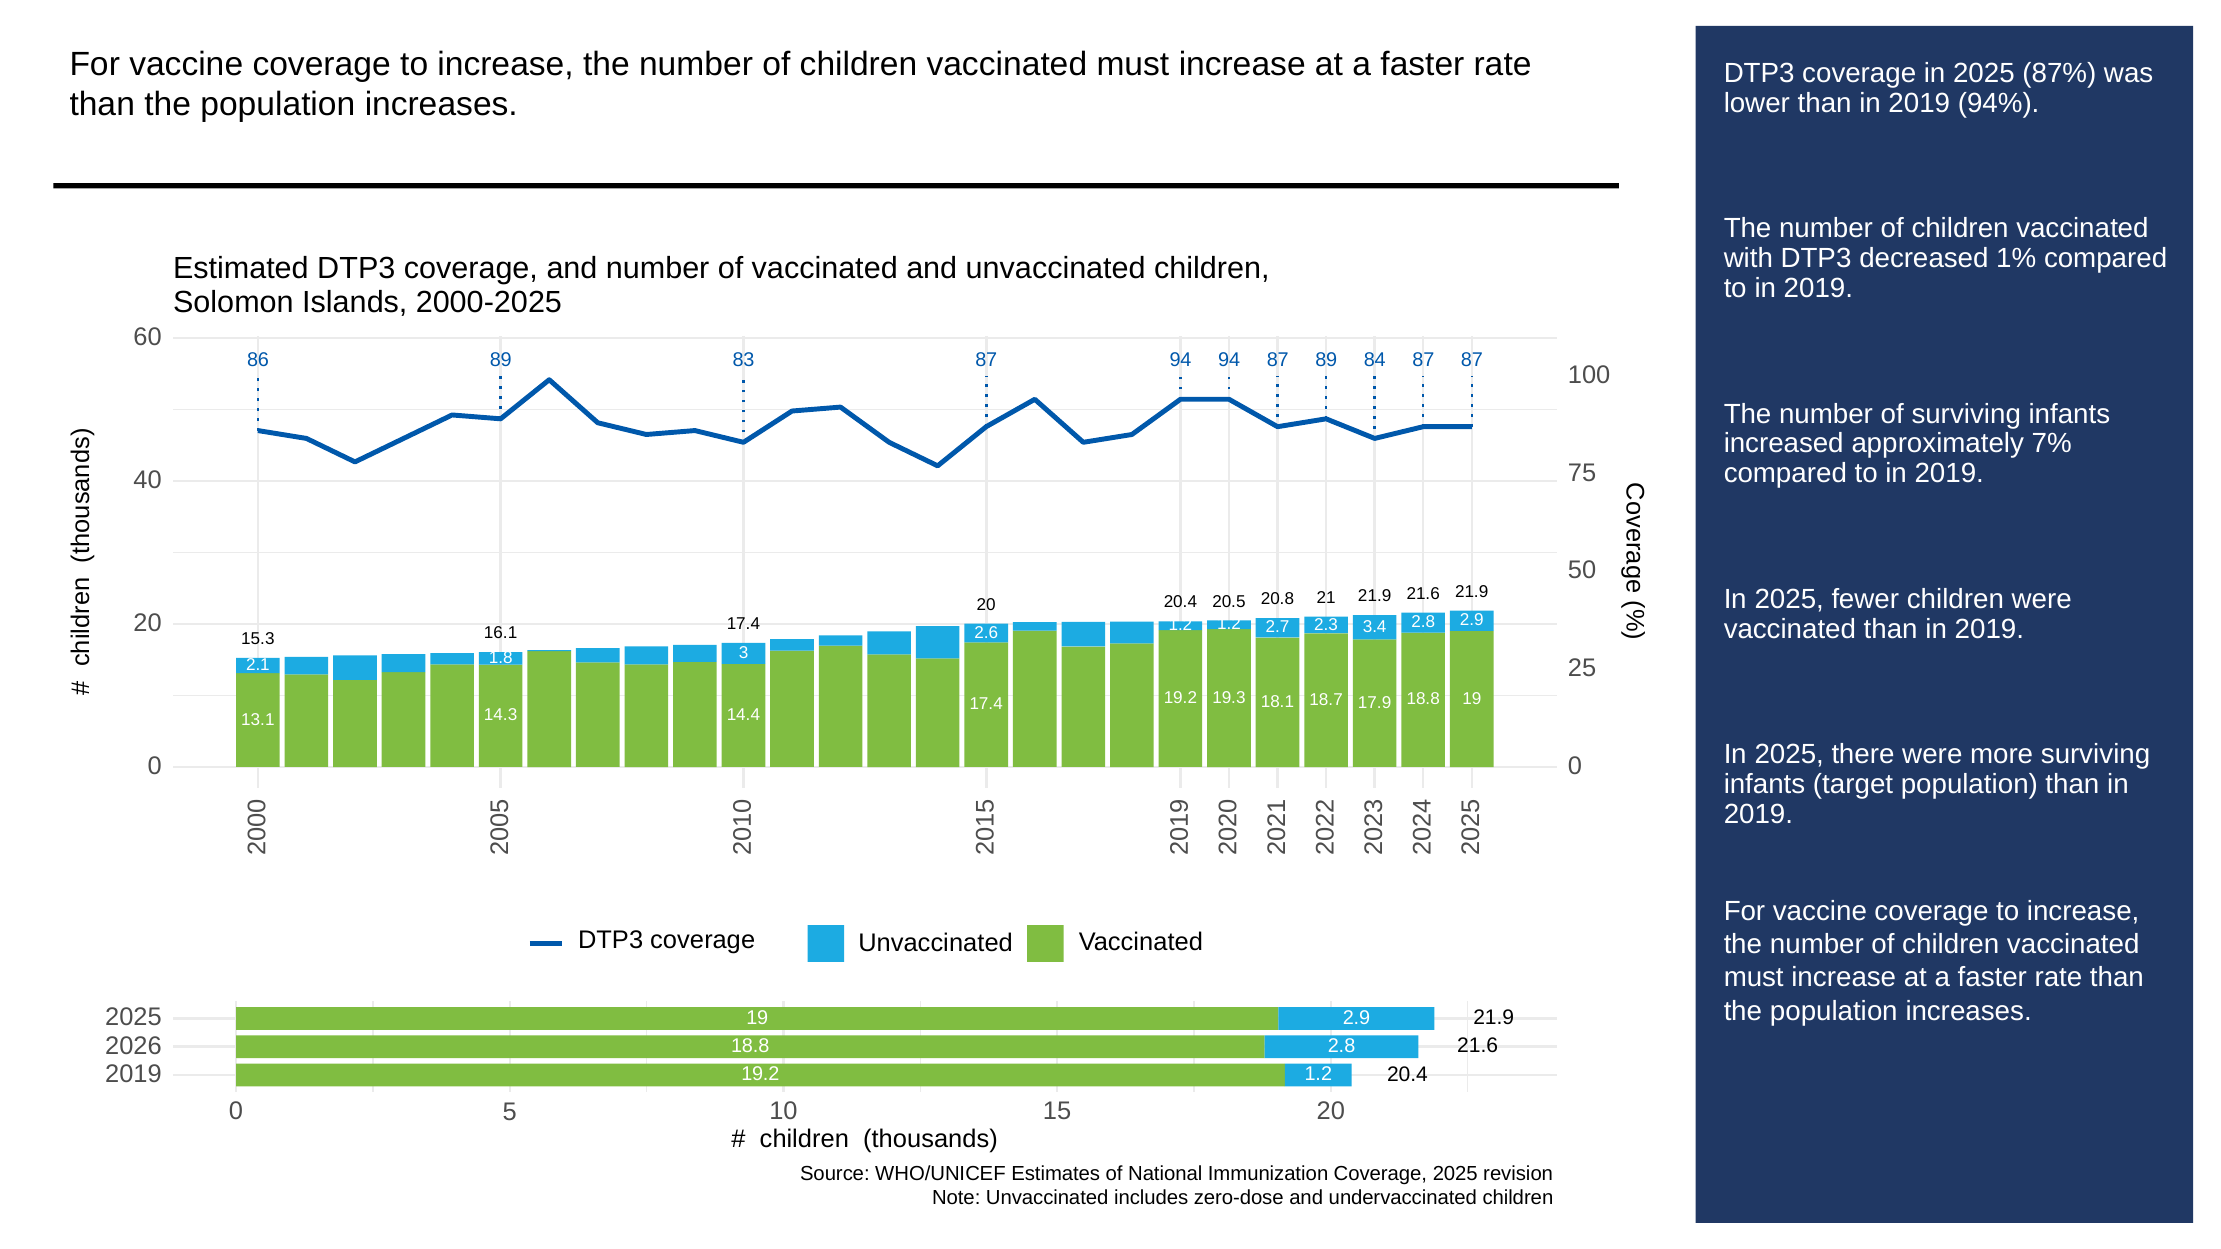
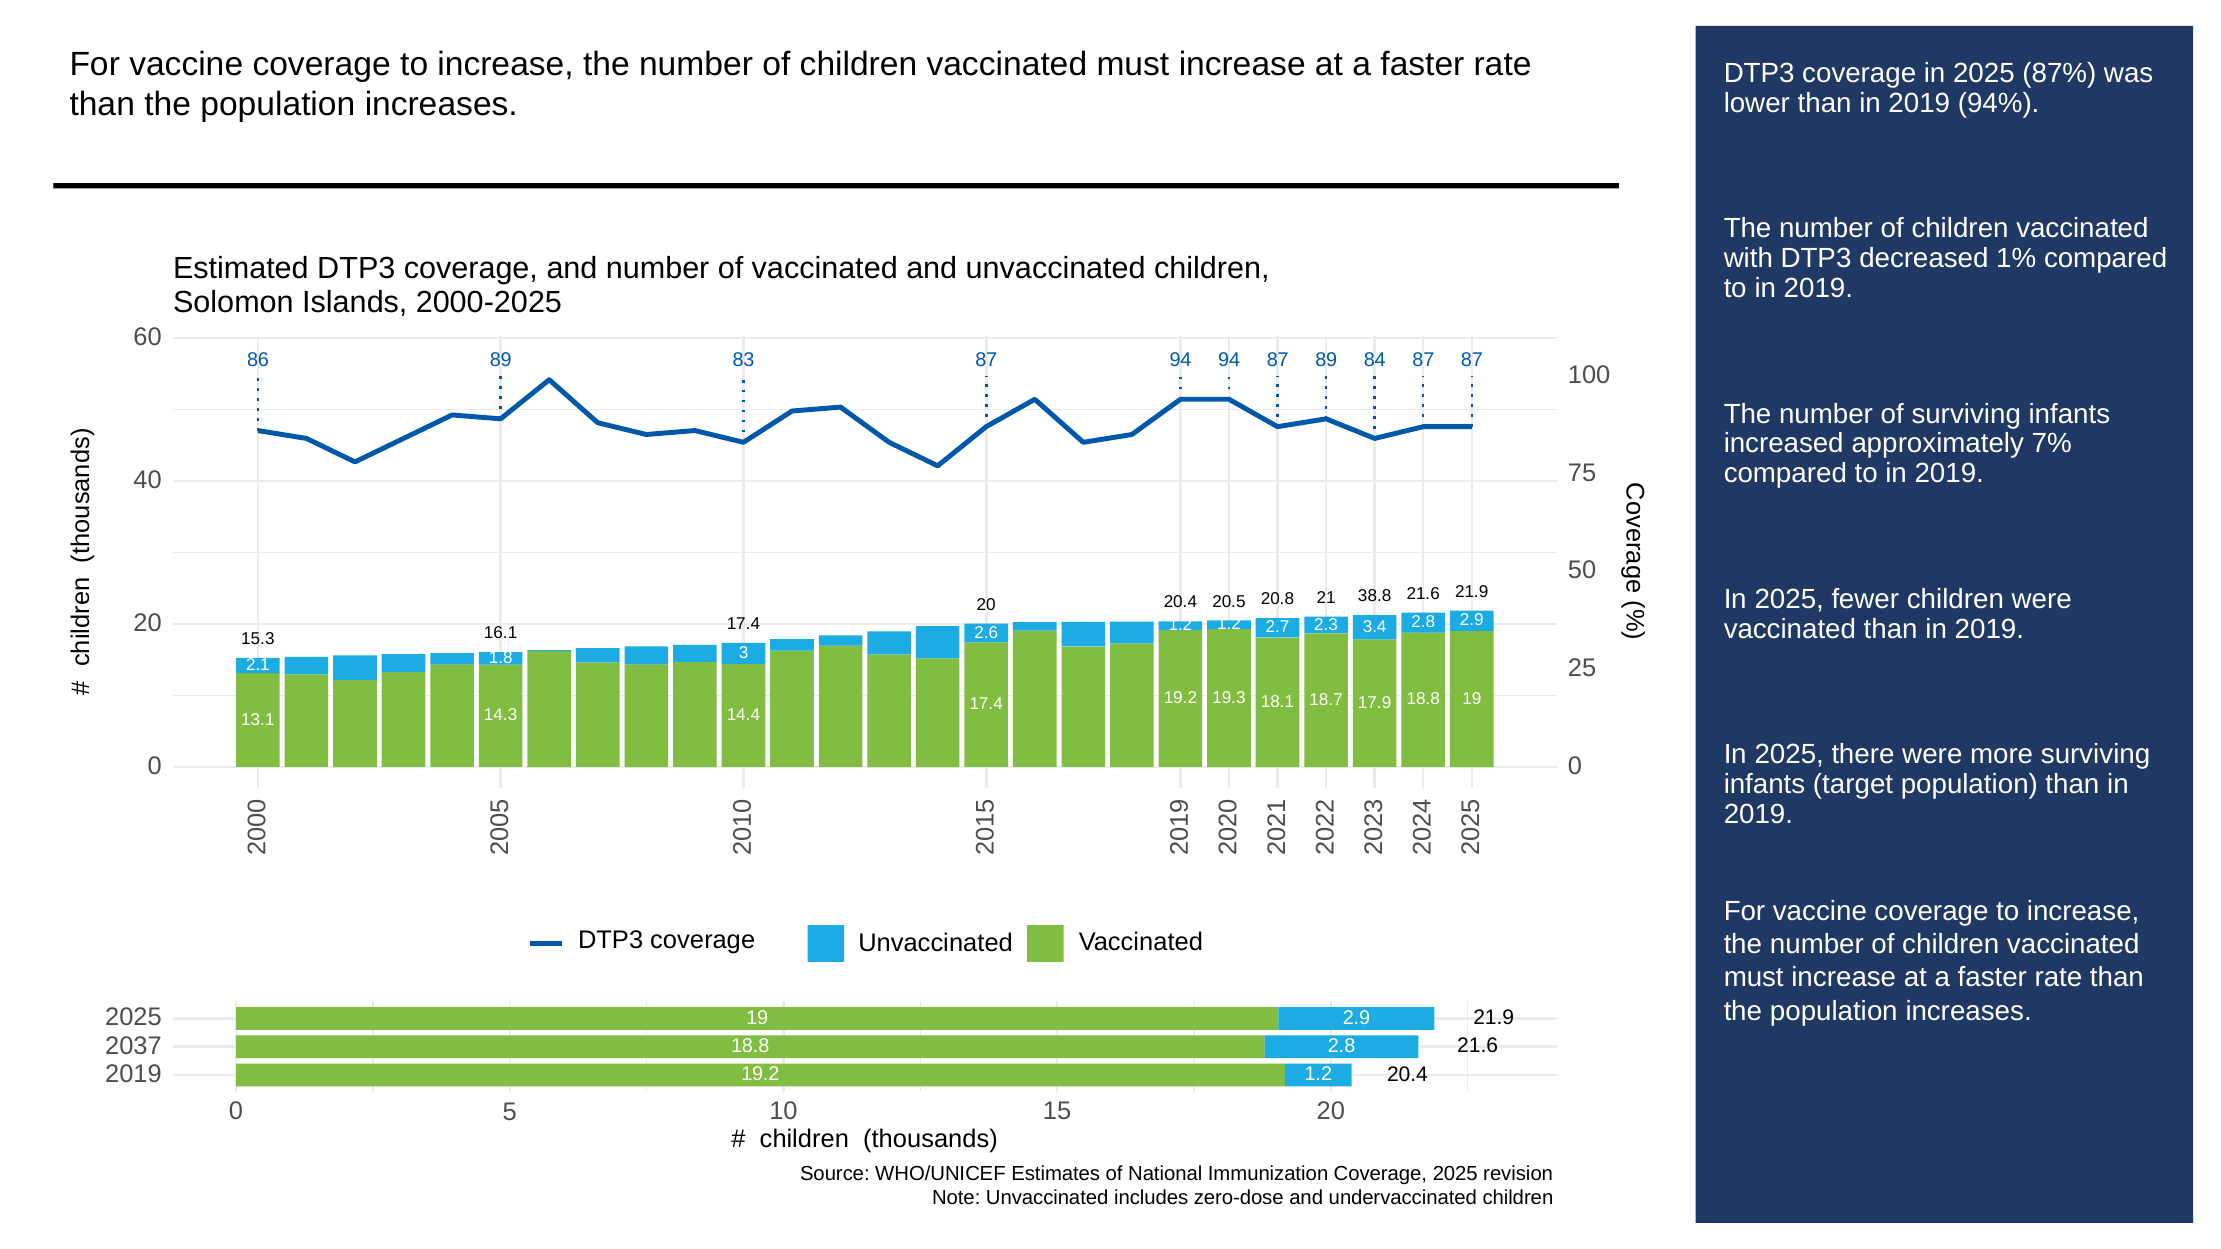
21 21.9: 21.9 -> 38.8 (1375, 596)
2026: 2026 -> 2037 (133, 1046)
